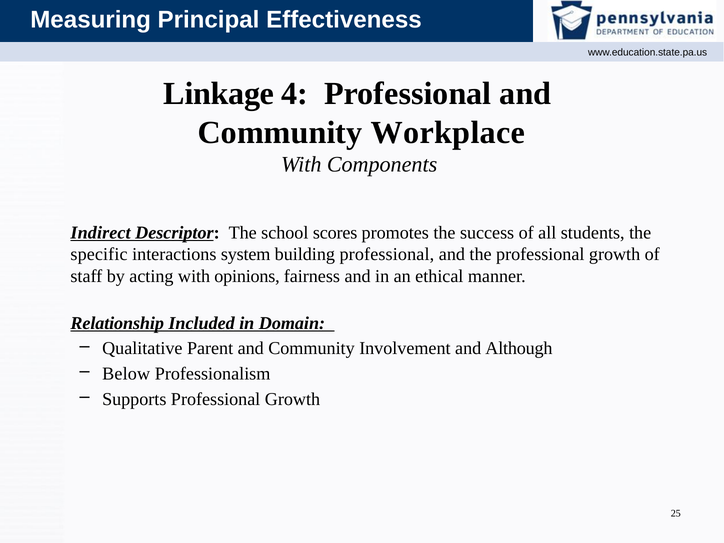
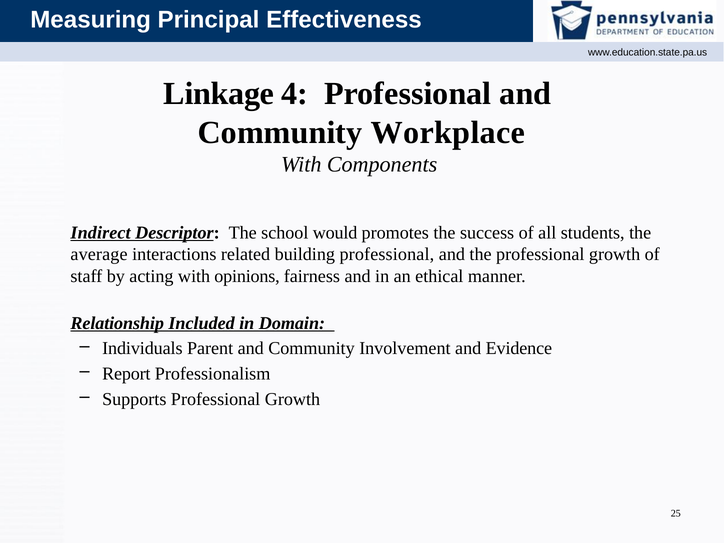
scores: scores -> would (335, 233)
specific: specific -> average (99, 254)
system: system -> related (246, 254)
Qualitative: Qualitative -> Individuals (142, 349)
Although: Although -> Evidence (519, 349)
Below: Below -> Report (126, 374)
